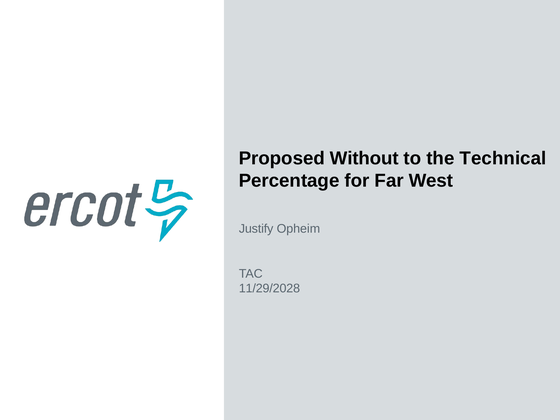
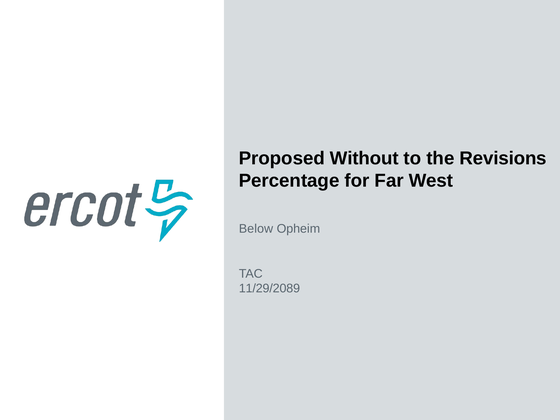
Technical: Technical -> Revisions (503, 158)
Justify: Justify -> Below (256, 229)
11/29/2028: 11/29/2028 -> 11/29/2089 (269, 289)
